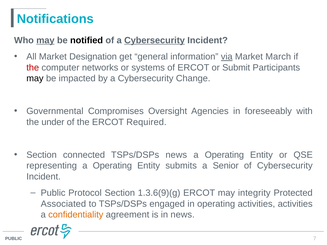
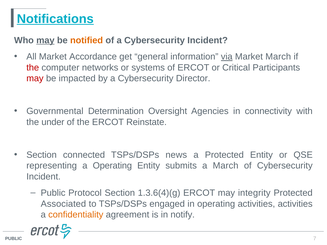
Notifications underline: none -> present (55, 19)
notified colour: black -> orange (87, 40)
Cybersecurity underline: present -> none (155, 40)
Designation: Designation -> Accordance (93, 57)
Submit: Submit -> Critical (236, 68)
may colour: black -> red (35, 79)
Change: Change -> Director (193, 79)
Compromises: Compromises -> Determination (116, 111)
foreseeably: foreseeably -> connectivity (268, 111)
Required: Required -> Reinstate (146, 122)
Operating: Operating -> Protected (224, 155)
a Senior: Senior -> March (226, 166)
1.3.6(9)(g: 1.3.6(9)(g -> 1.3.6(4)(g (159, 193)
in news: news -> notify (183, 215)
